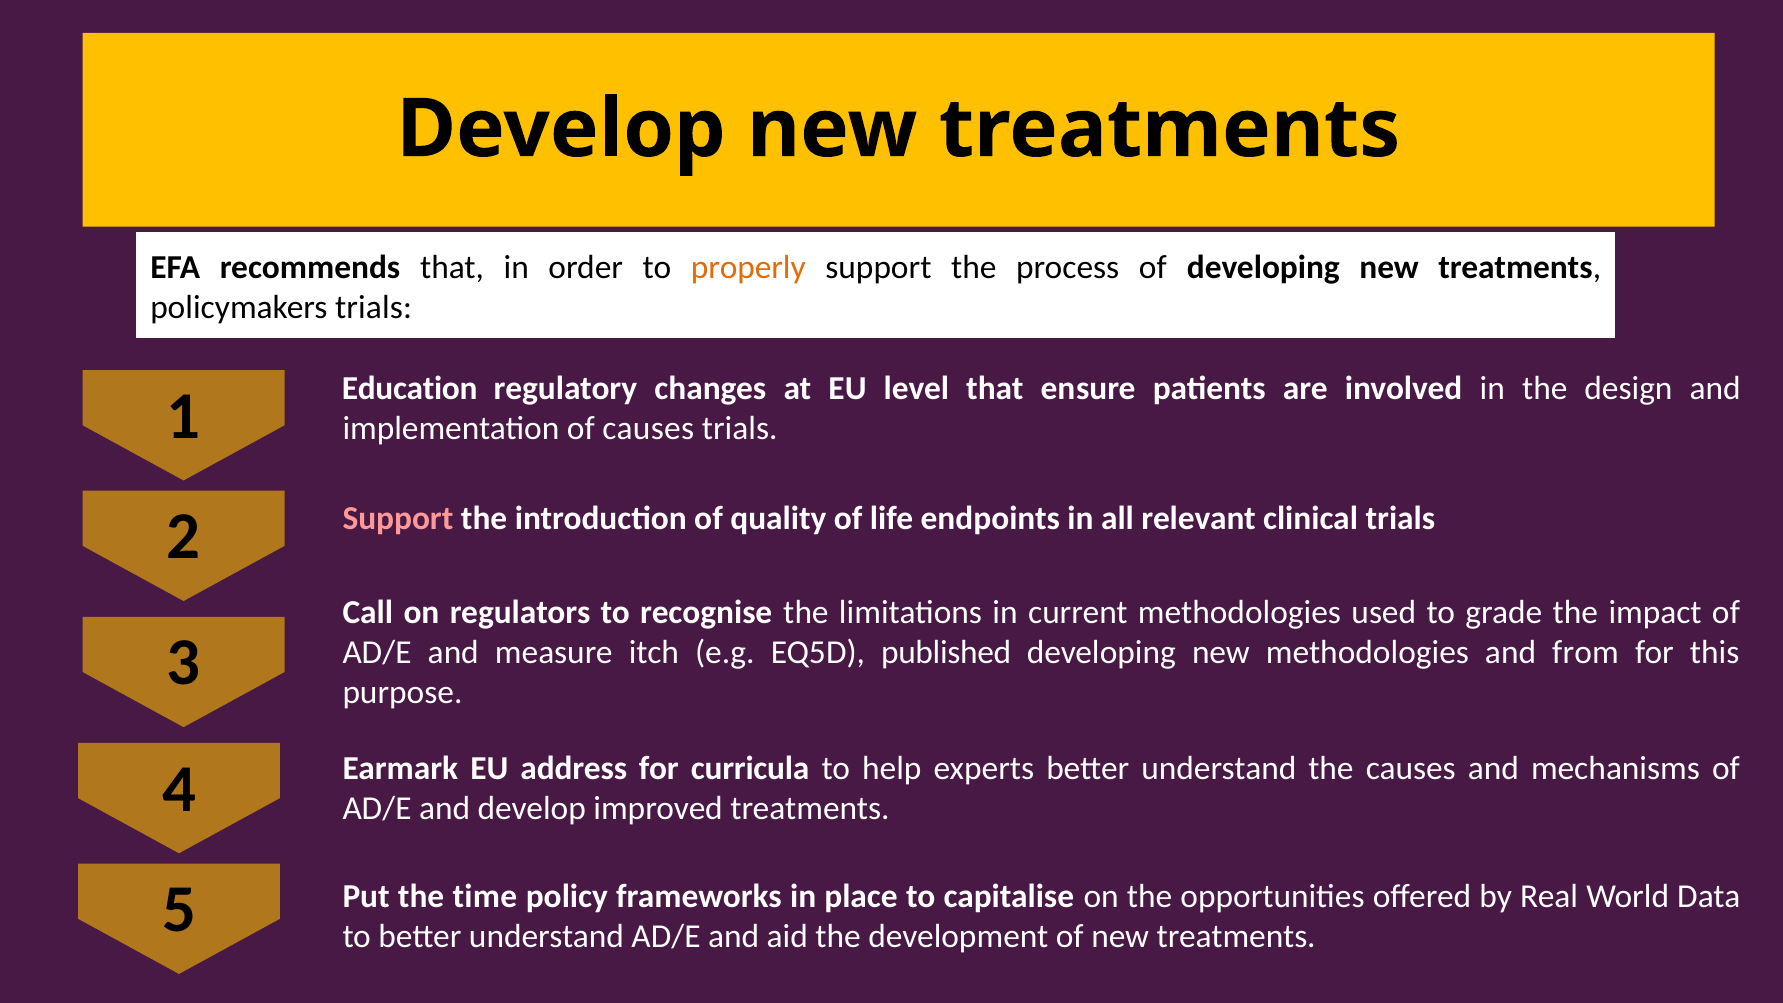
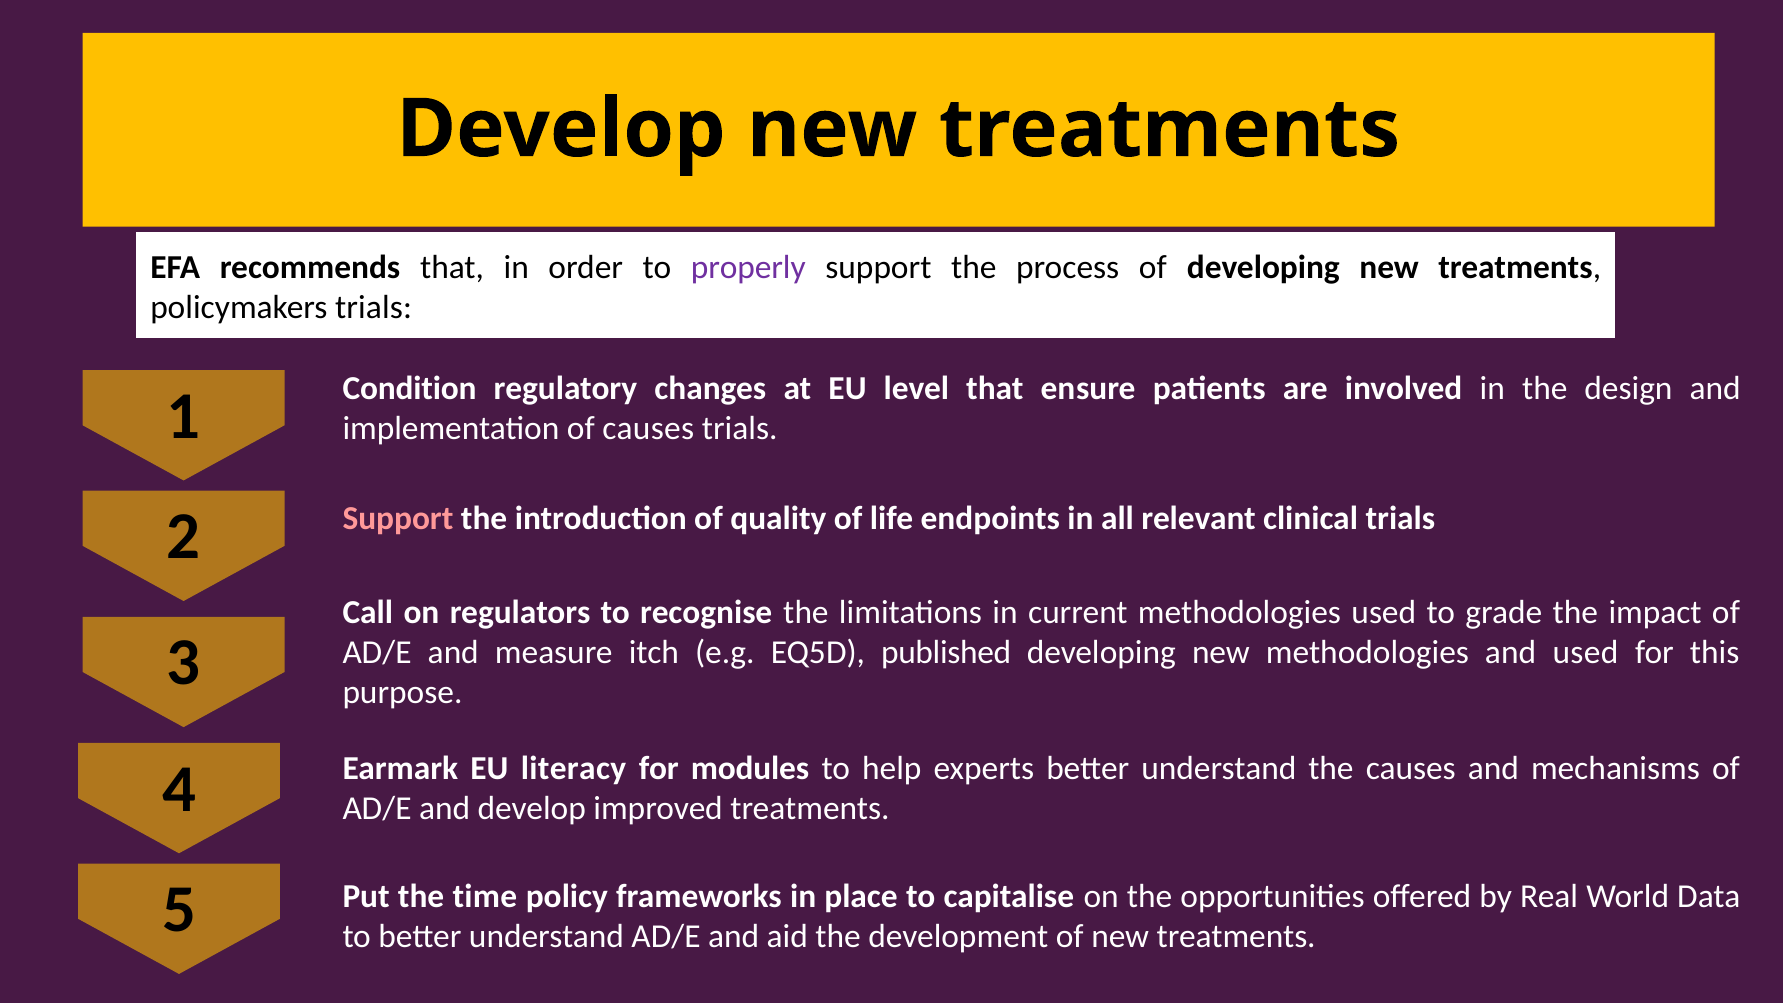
properly colour: orange -> purple (748, 267)
Education: Education -> Condition (410, 389)
and from: from -> used (1585, 653)
address: address -> literacy (574, 768)
curricula: curricula -> modules (750, 768)
